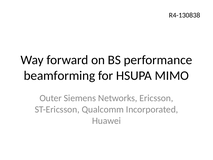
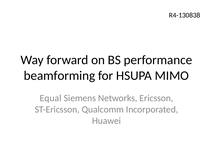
Outer: Outer -> Equal (51, 98)
